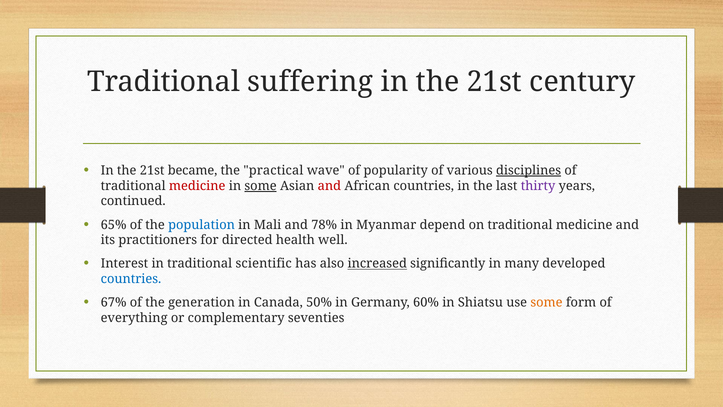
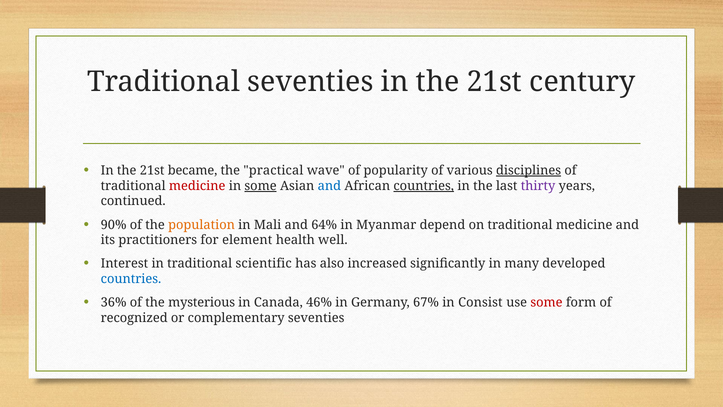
Traditional suffering: suffering -> seventies (310, 82)
and colour: red -> blue (329, 186)
countries underline: none -> present (424, 186)
65%: 65% -> 90% (114, 225)
population colour: blue -> orange (202, 225)
78%: 78% -> 64% (324, 225)
directed: directed -> element (247, 240)
increased underline: present -> none (377, 263)
67%: 67% -> 36% (114, 302)
generation: generation -> mysterious (202, 302)
50%: 50% -> 46% (319, 302)
60%: 60% -> 67% (426, 302)
Shiatsu: Shiatsu -> Consist (480, 302)
some colour: orange -> red (546, 302)
everything: everything -> recognized (134, 318)
